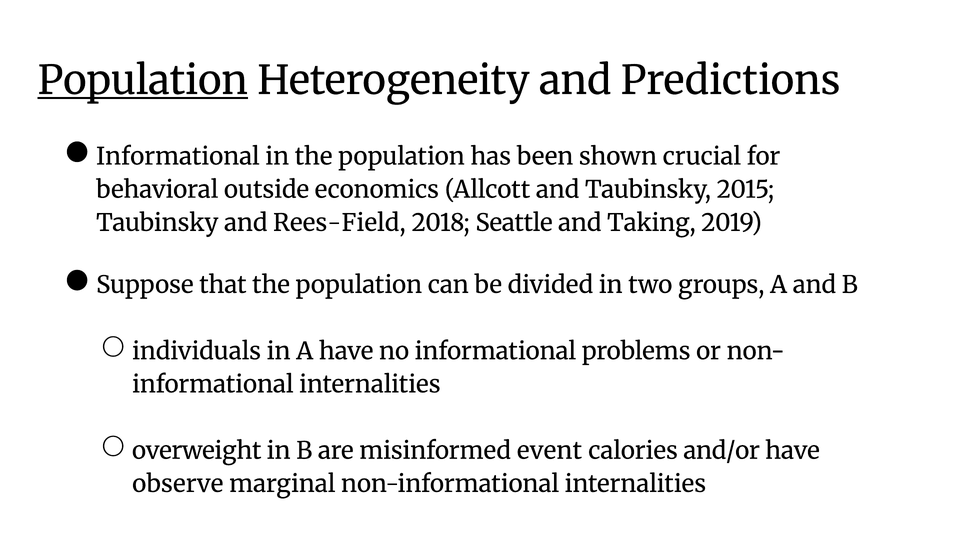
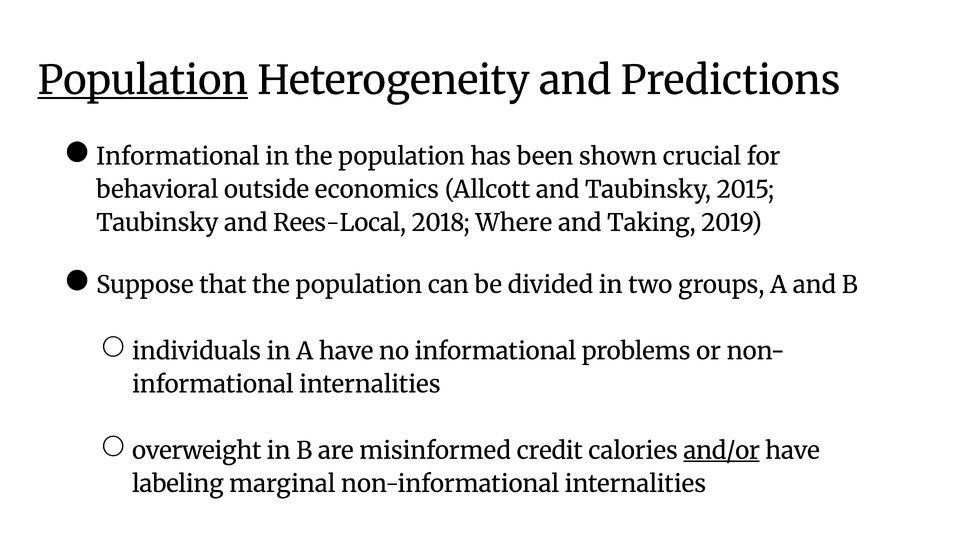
Rees-Field: Rees-Field -> Rees-Local (340, 223)
Seattle: Seattle -> Where (514, 223)
event: event -> credit (550, 451)
and/or underline: none -> present (722, 451)
observe: observe -> labeling (178, 484)
